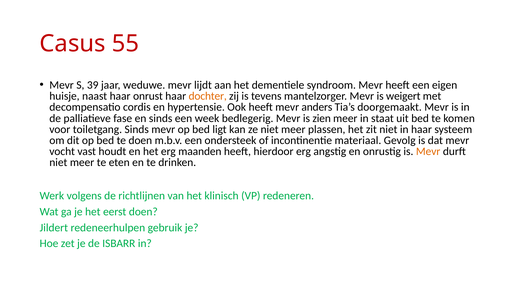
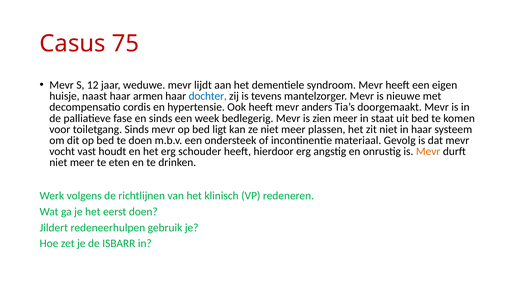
55: 55 -> 75 (125, 44)
39: 39 -> 12 (93, 85)
onrust: onrust -> armen (148, 96)
dochter colour: orange -> blue (208, 96)
weigert: weigert -> nieuwe (403, 96)
maanden: maanden -> schouder (200, 151)
